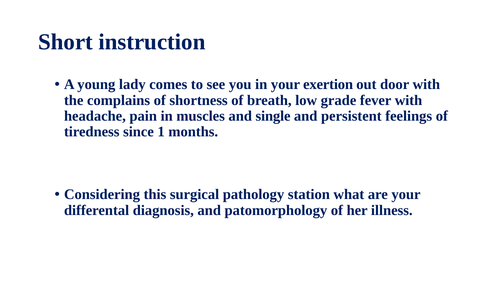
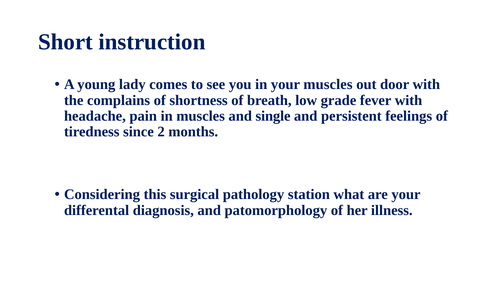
your exertion: exertion -> muscles (328, 85)
1: 1 -> 2 (161, 132)
